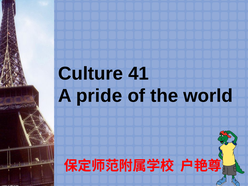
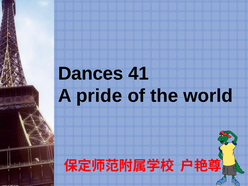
Culture: Culture -> Dances (91, 73)
